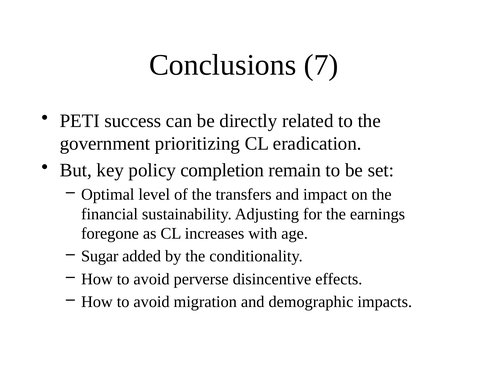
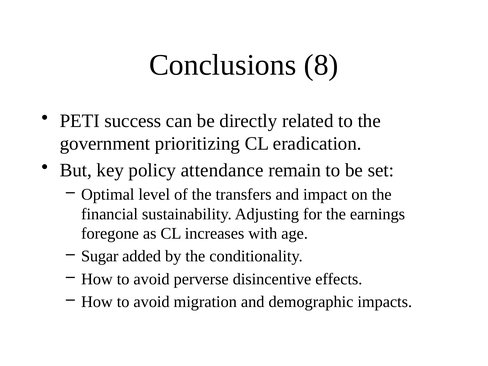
7: 7 -> 8 (321, 65)
completion: completion -> attendance (222, 170)
